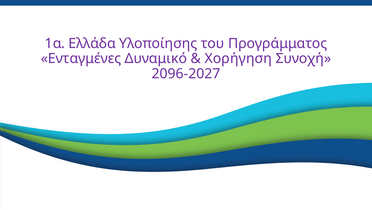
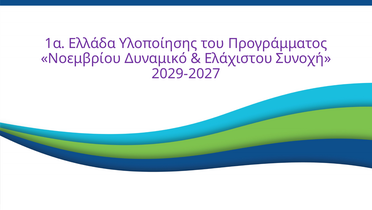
Ενταγμένες: Ενταγμένες -> Νοεμβρίου (81, 59)
Χορήγηση: Χορήγηση -> Ελάχιστου (238, 59)
2096-2027: 2096-2027 -> 2029-2027 (186, 74)
